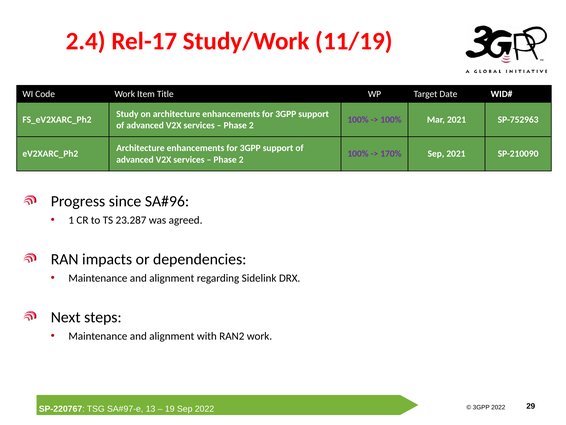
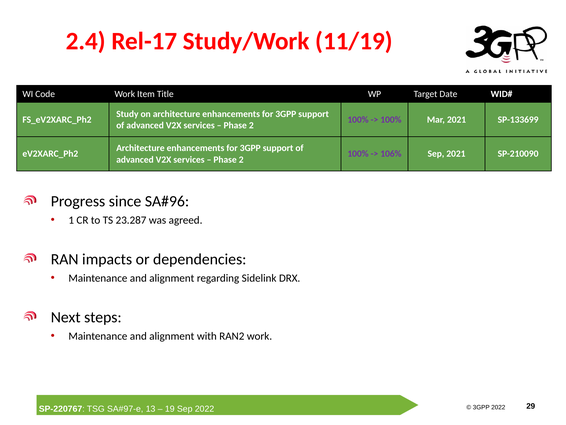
SP-752963: SP-752963 -> SP-133699 (518, 120)
170%: 170% -> 106% (391, 154)
